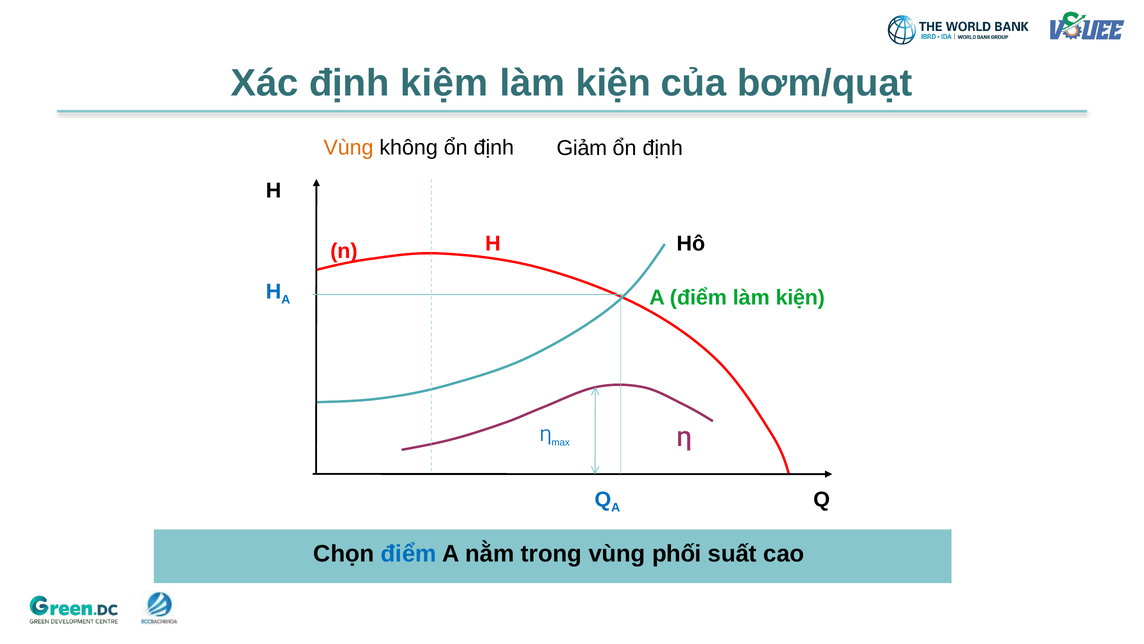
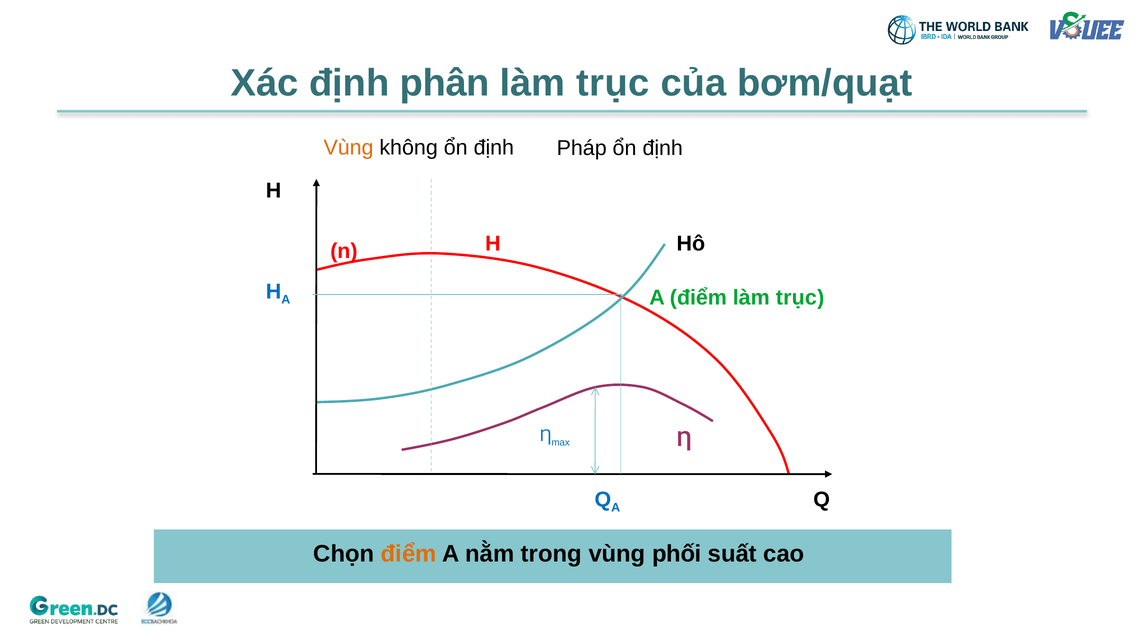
kiệm: kiệm -> phân (445, 83)
kiện: kiện -> trục (613, 83)
Giảm: Giảm -> Pháp (582, 148)
điểm làm kiện: kiện -> trục (800, 298)
điểm colour: blue -> orange (409, 554)
